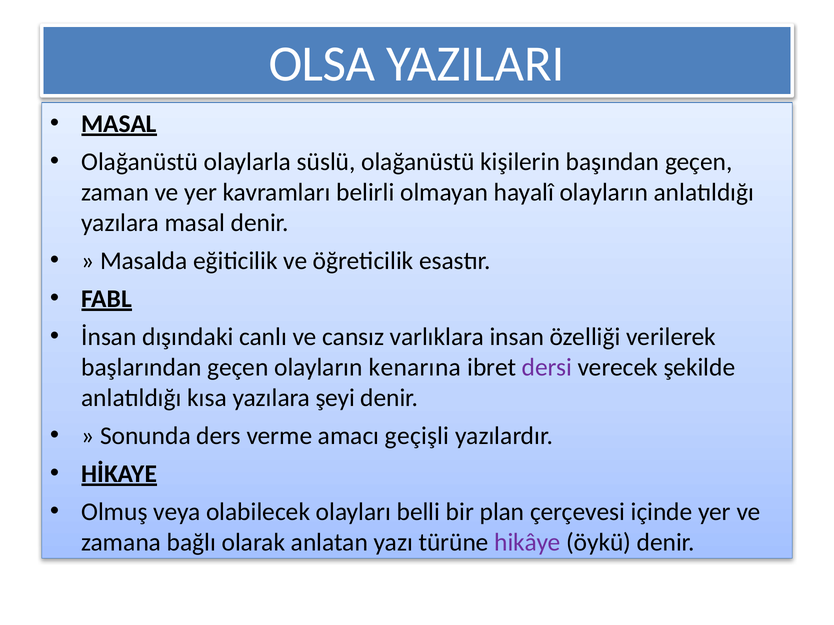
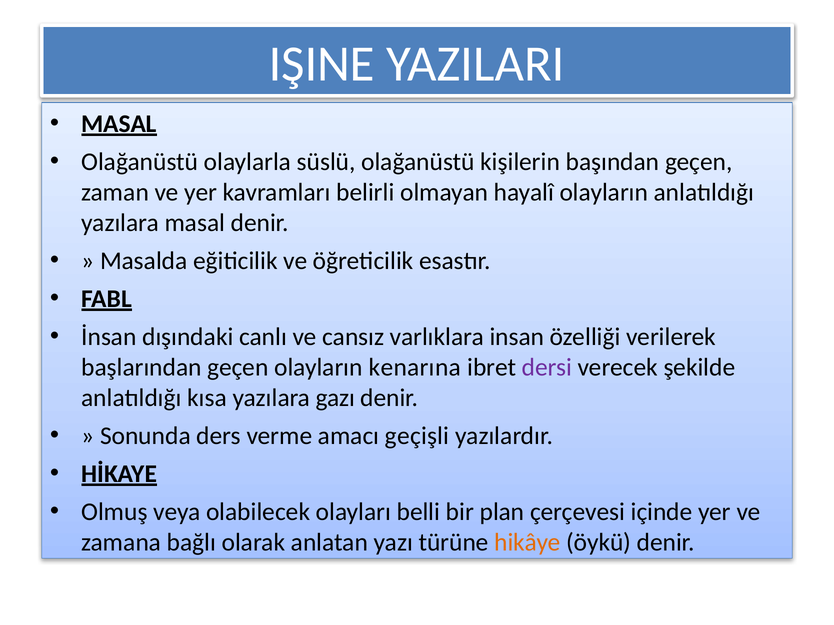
OLSA: OLSA -> IŞINE (322, 64)
şeyi: şeyi -> gazı (335, 398)
hikâye colour: purple -> orange (527, 543)
